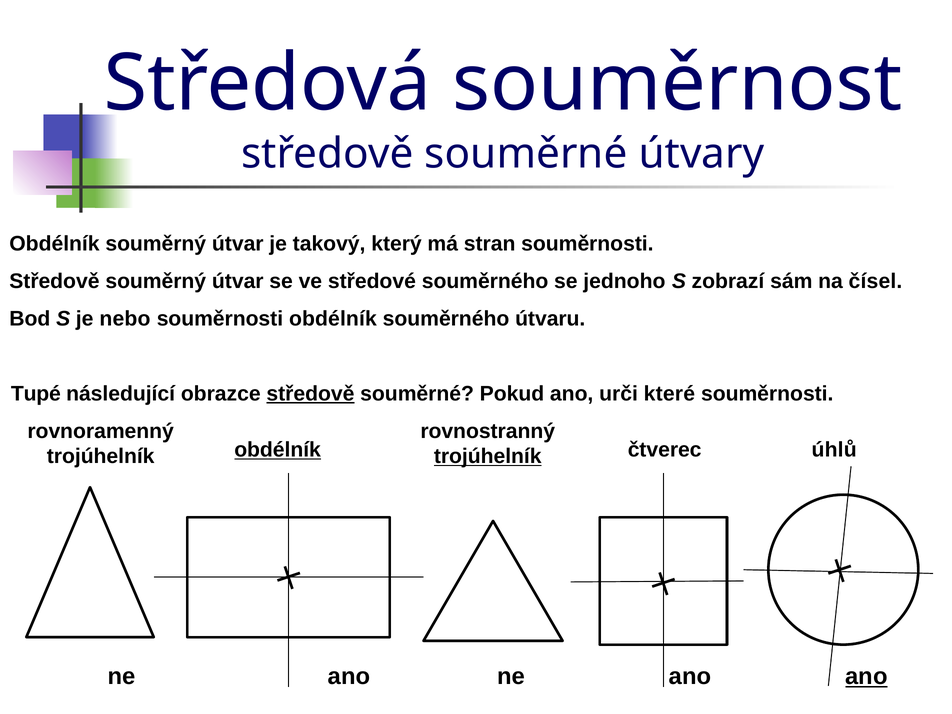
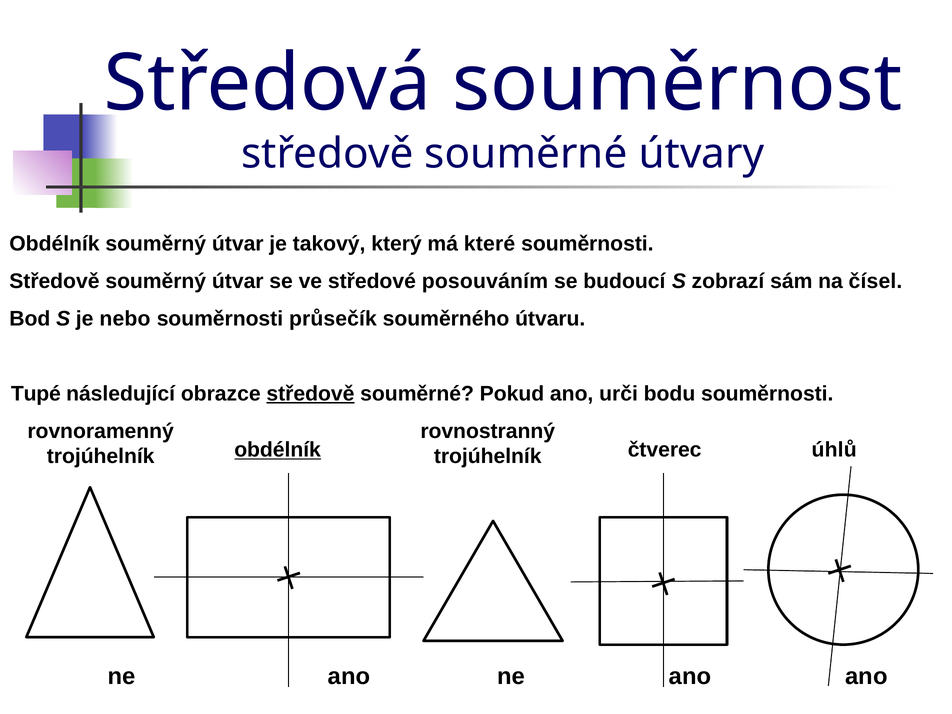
stran: stran -> které (490, 244)
středové souměrného: souměrného -> posouváním (485, 281)
jednoho: jednoho -> budoucí (624, 281)
souměrnosti obdélník: obdélník -> průsečík (333, 319)
které: které -> bodu (669, 394)
trojúhelník underline: present -> none (488, 456)
ano underline: present -> none (866, 676)
